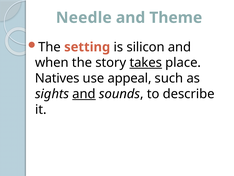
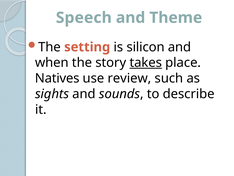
Needle: Needle -> Speech (84, 18)
appeal: appeal -> review (129, 78)
and underline: present -> none (84, 94)
